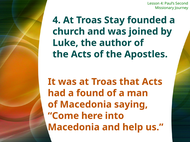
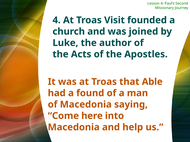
Stay: Stay -> Visit (114, 20)
that Acts: Acts -> Able (152, 82)
